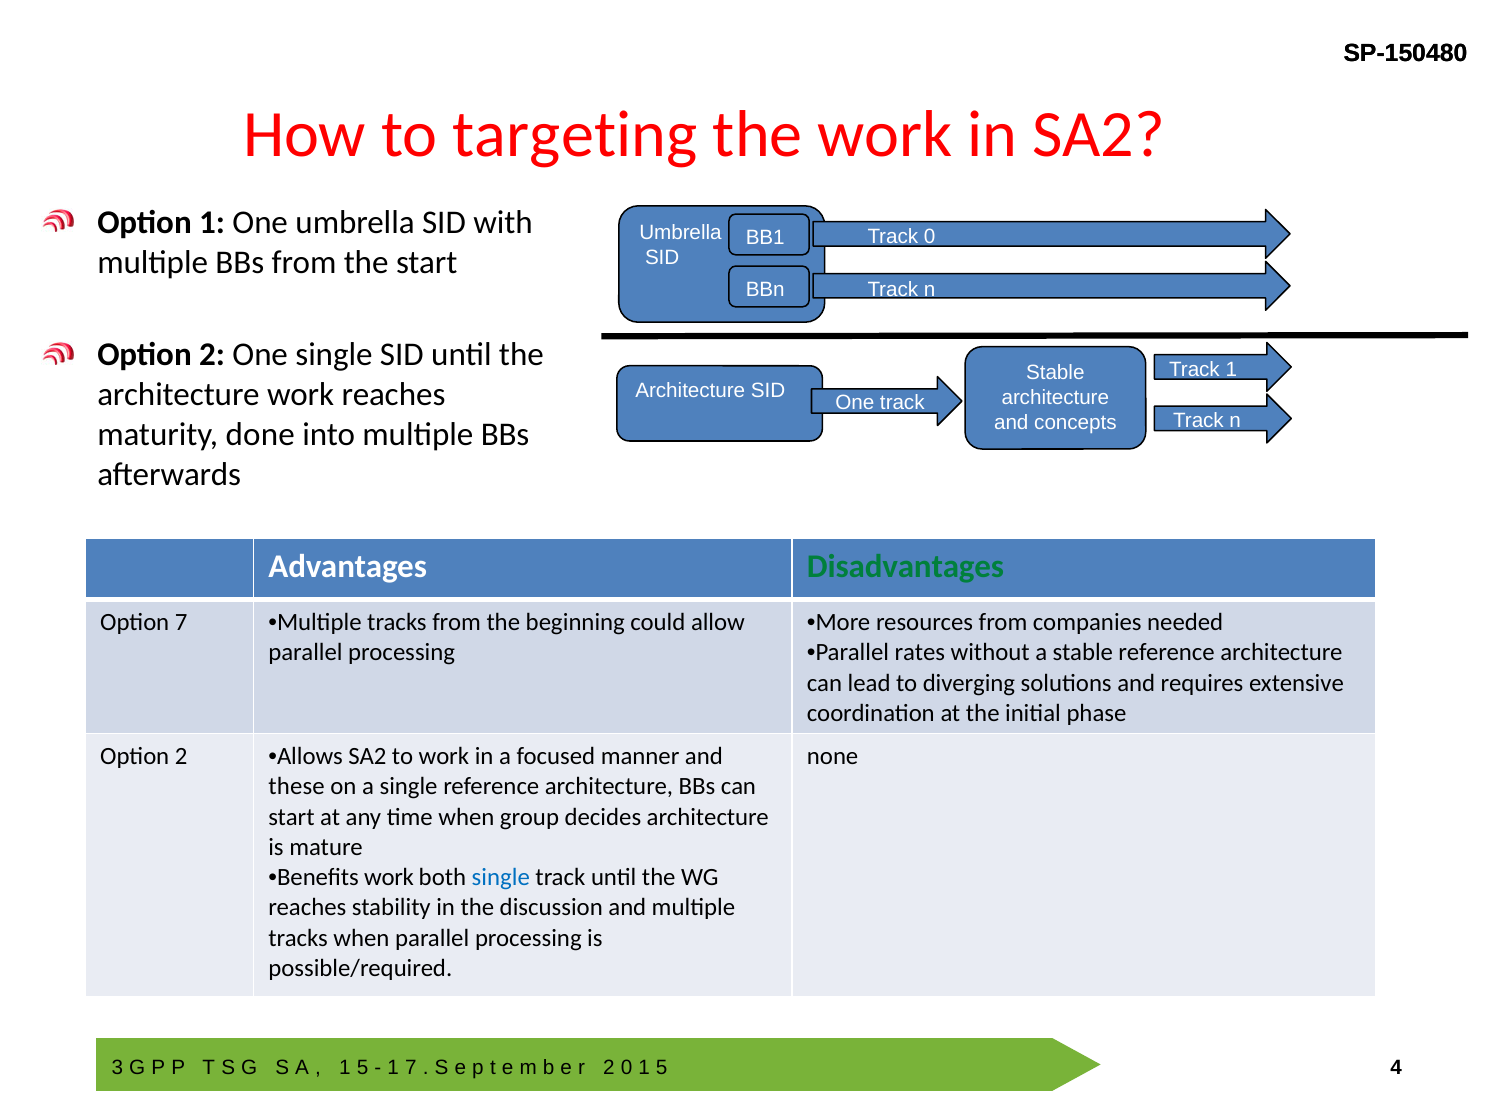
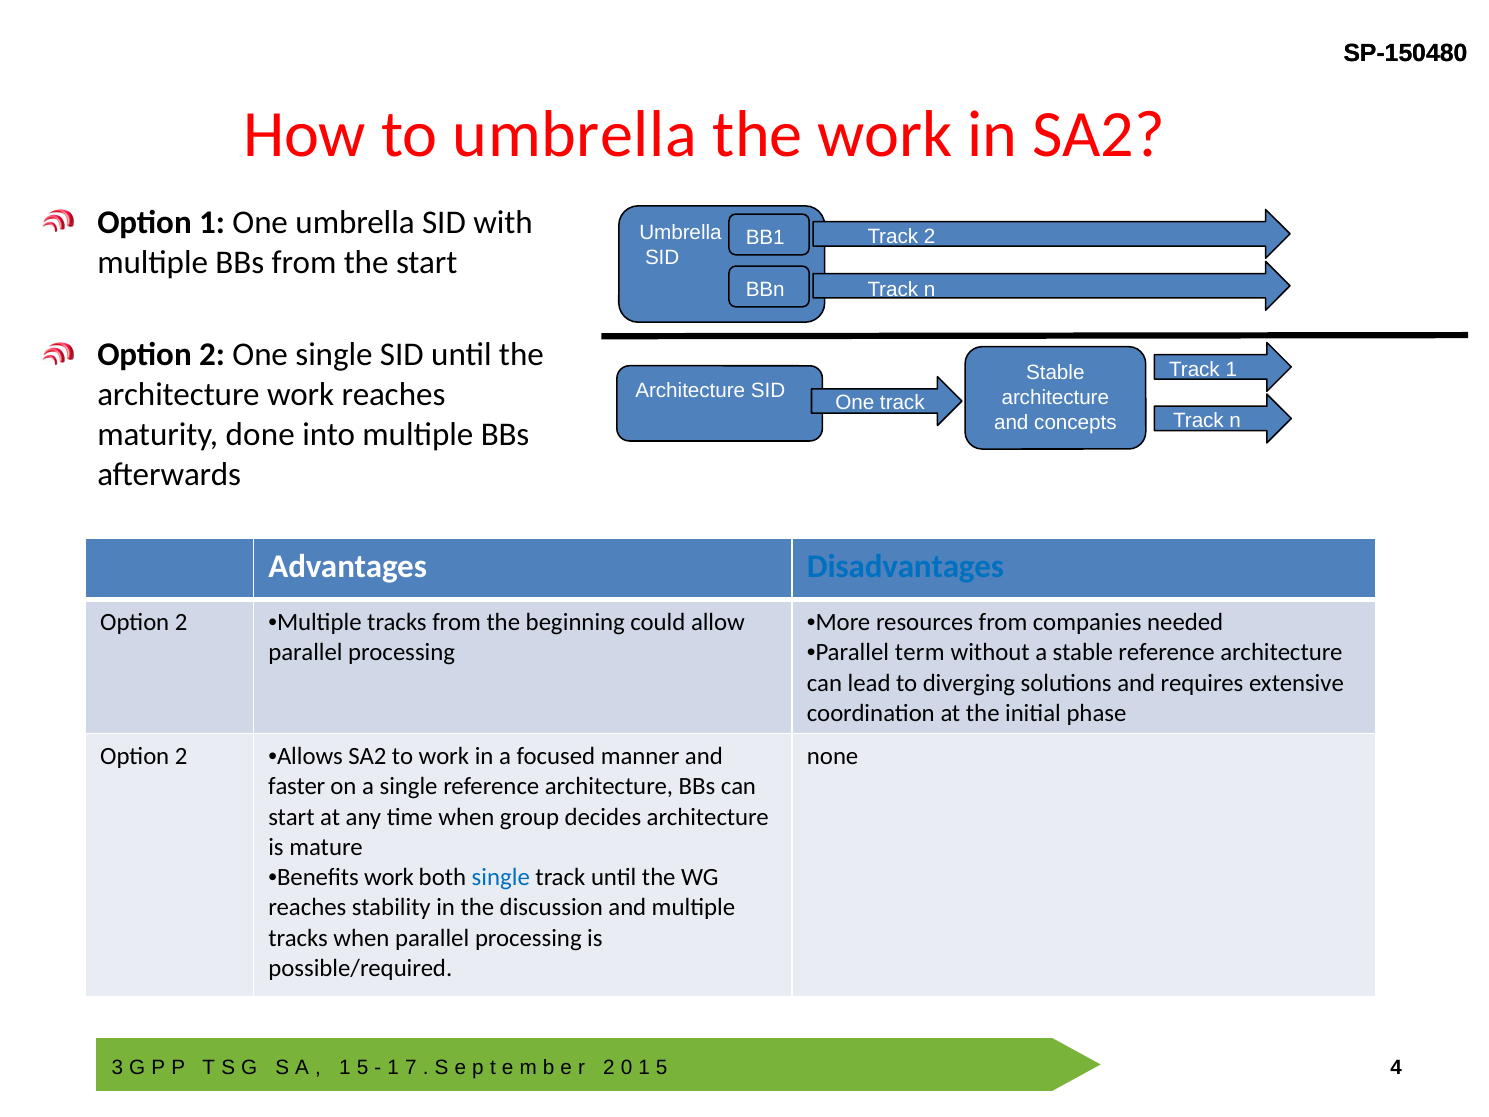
to targeting: targeting -> umbrella (575, 135)
Track 0: 0 -> 2 (930, 237)
Disadvantages colour: green -> blue (906, 566)
7: 7 -> 2 (181, 622)
rates: rates -> term (920, 652)
these: these -> faster (297, 786)
